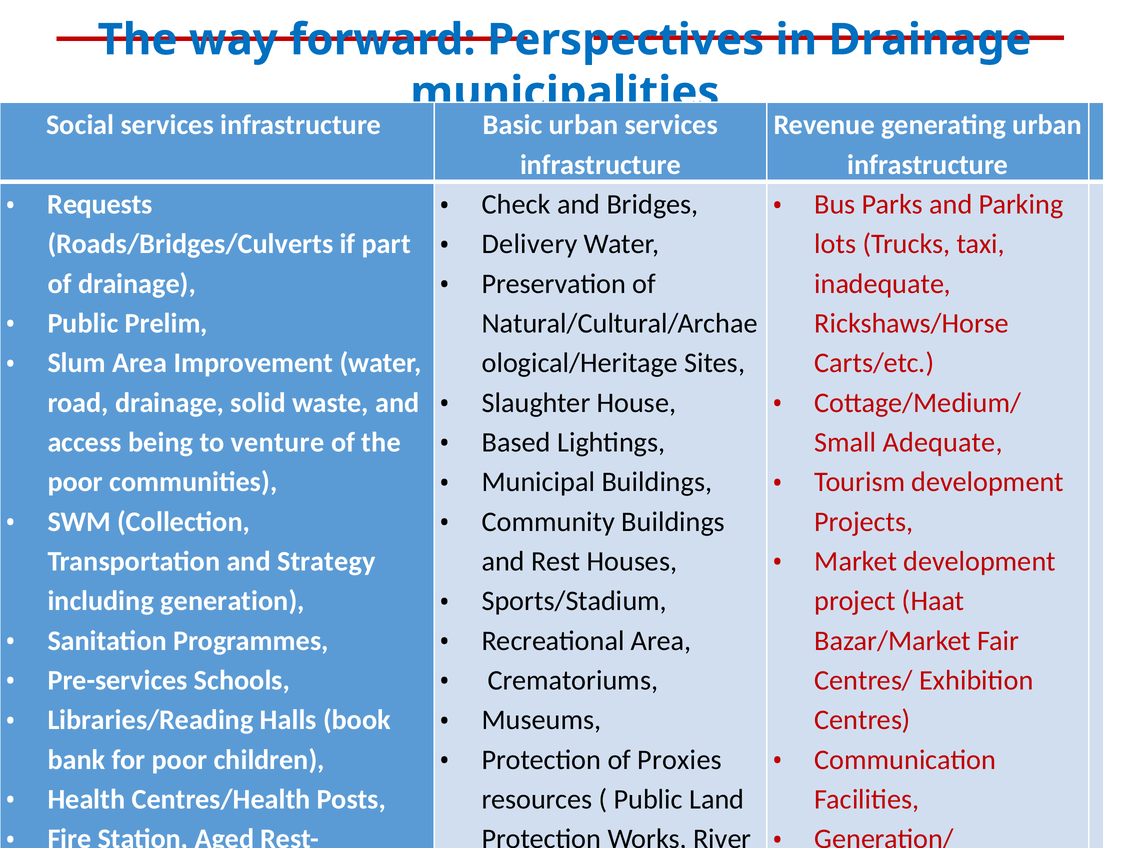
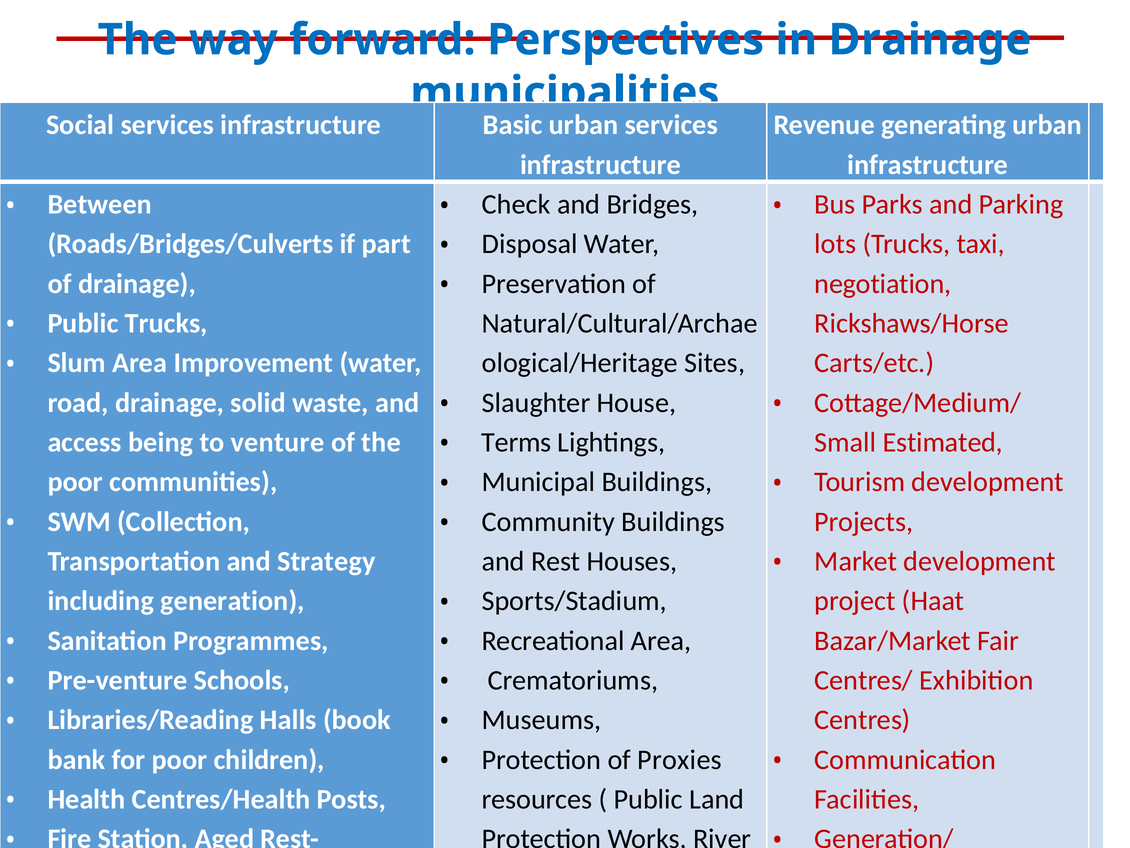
Requests: Requests -> Between (100, 204)
Delivery: Delivery -> Disposal (530, 244)
inadequate: inadequate -> negotiation (883, 284)
Public Prelim: Prelim -> Trucks (166, 323)
Adequate: Adequate -> Estimated (943, 442)
Based: Based -> Terms (516, 442)
Pre-services: Pre-services -> Pre-venture (118, 680)
